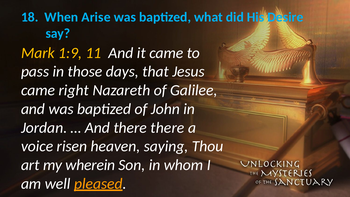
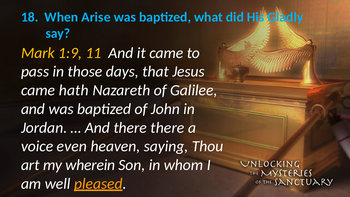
Desire: Desire -> Gladly (285, 17)
right: right -> hath (74, 90)
risen: risen -> even (72, 146)
